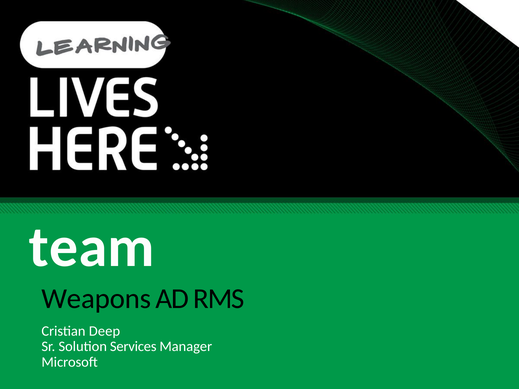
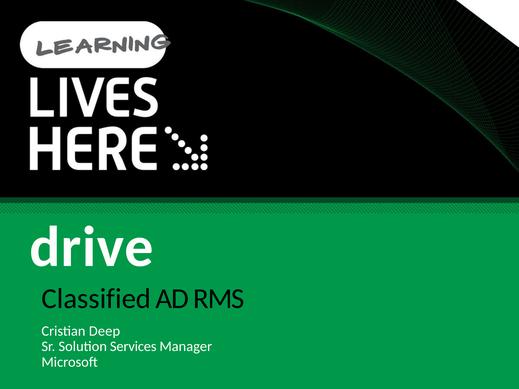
team: team -> drive (92, 247)
Weapons: Weapons -> Classified (96, 299)
